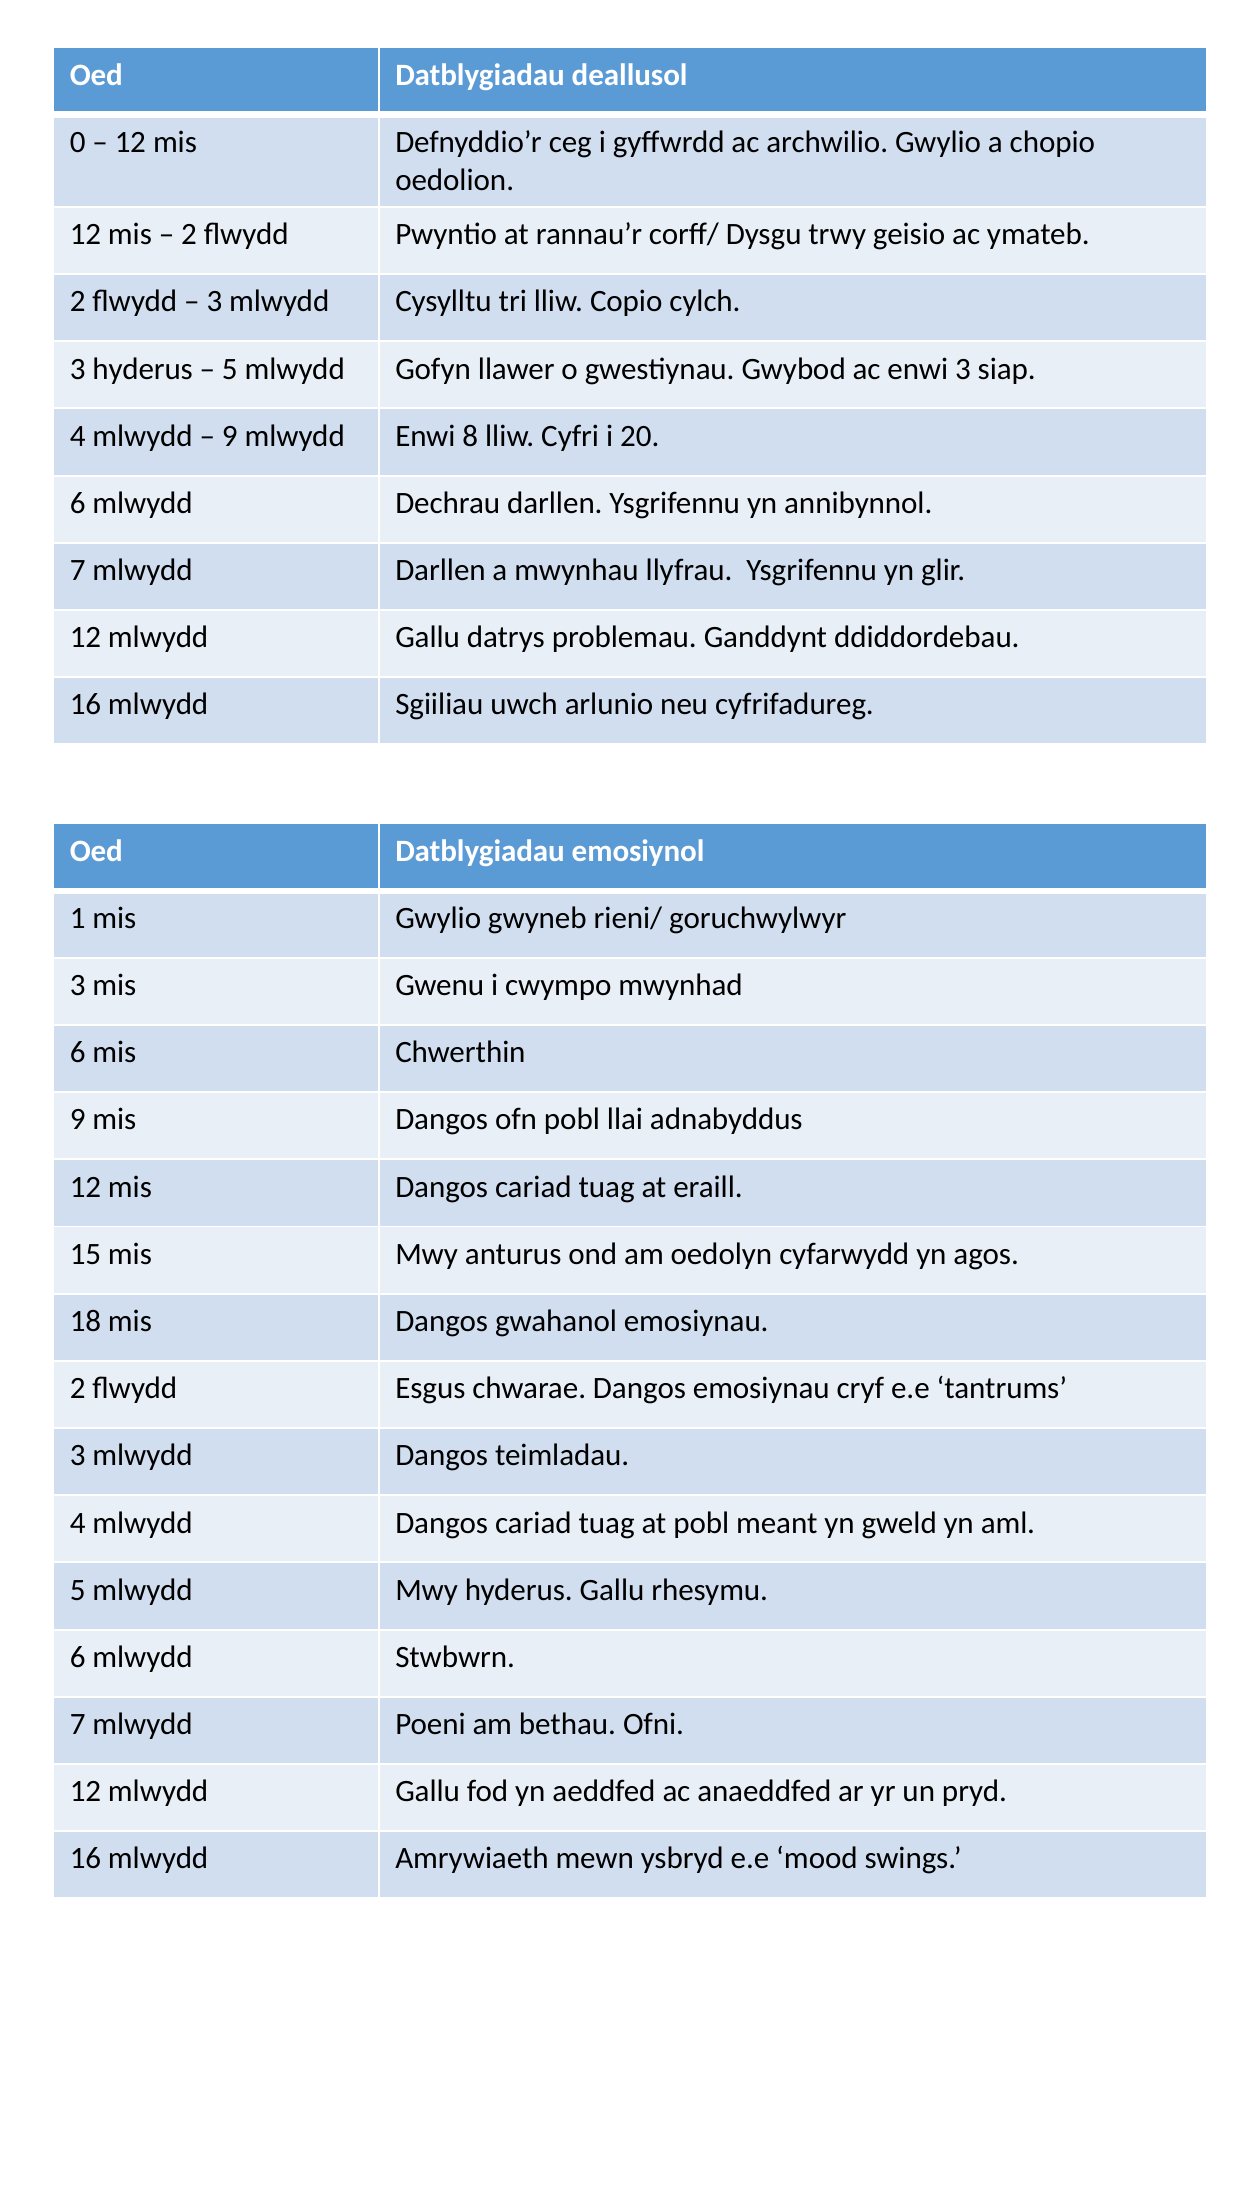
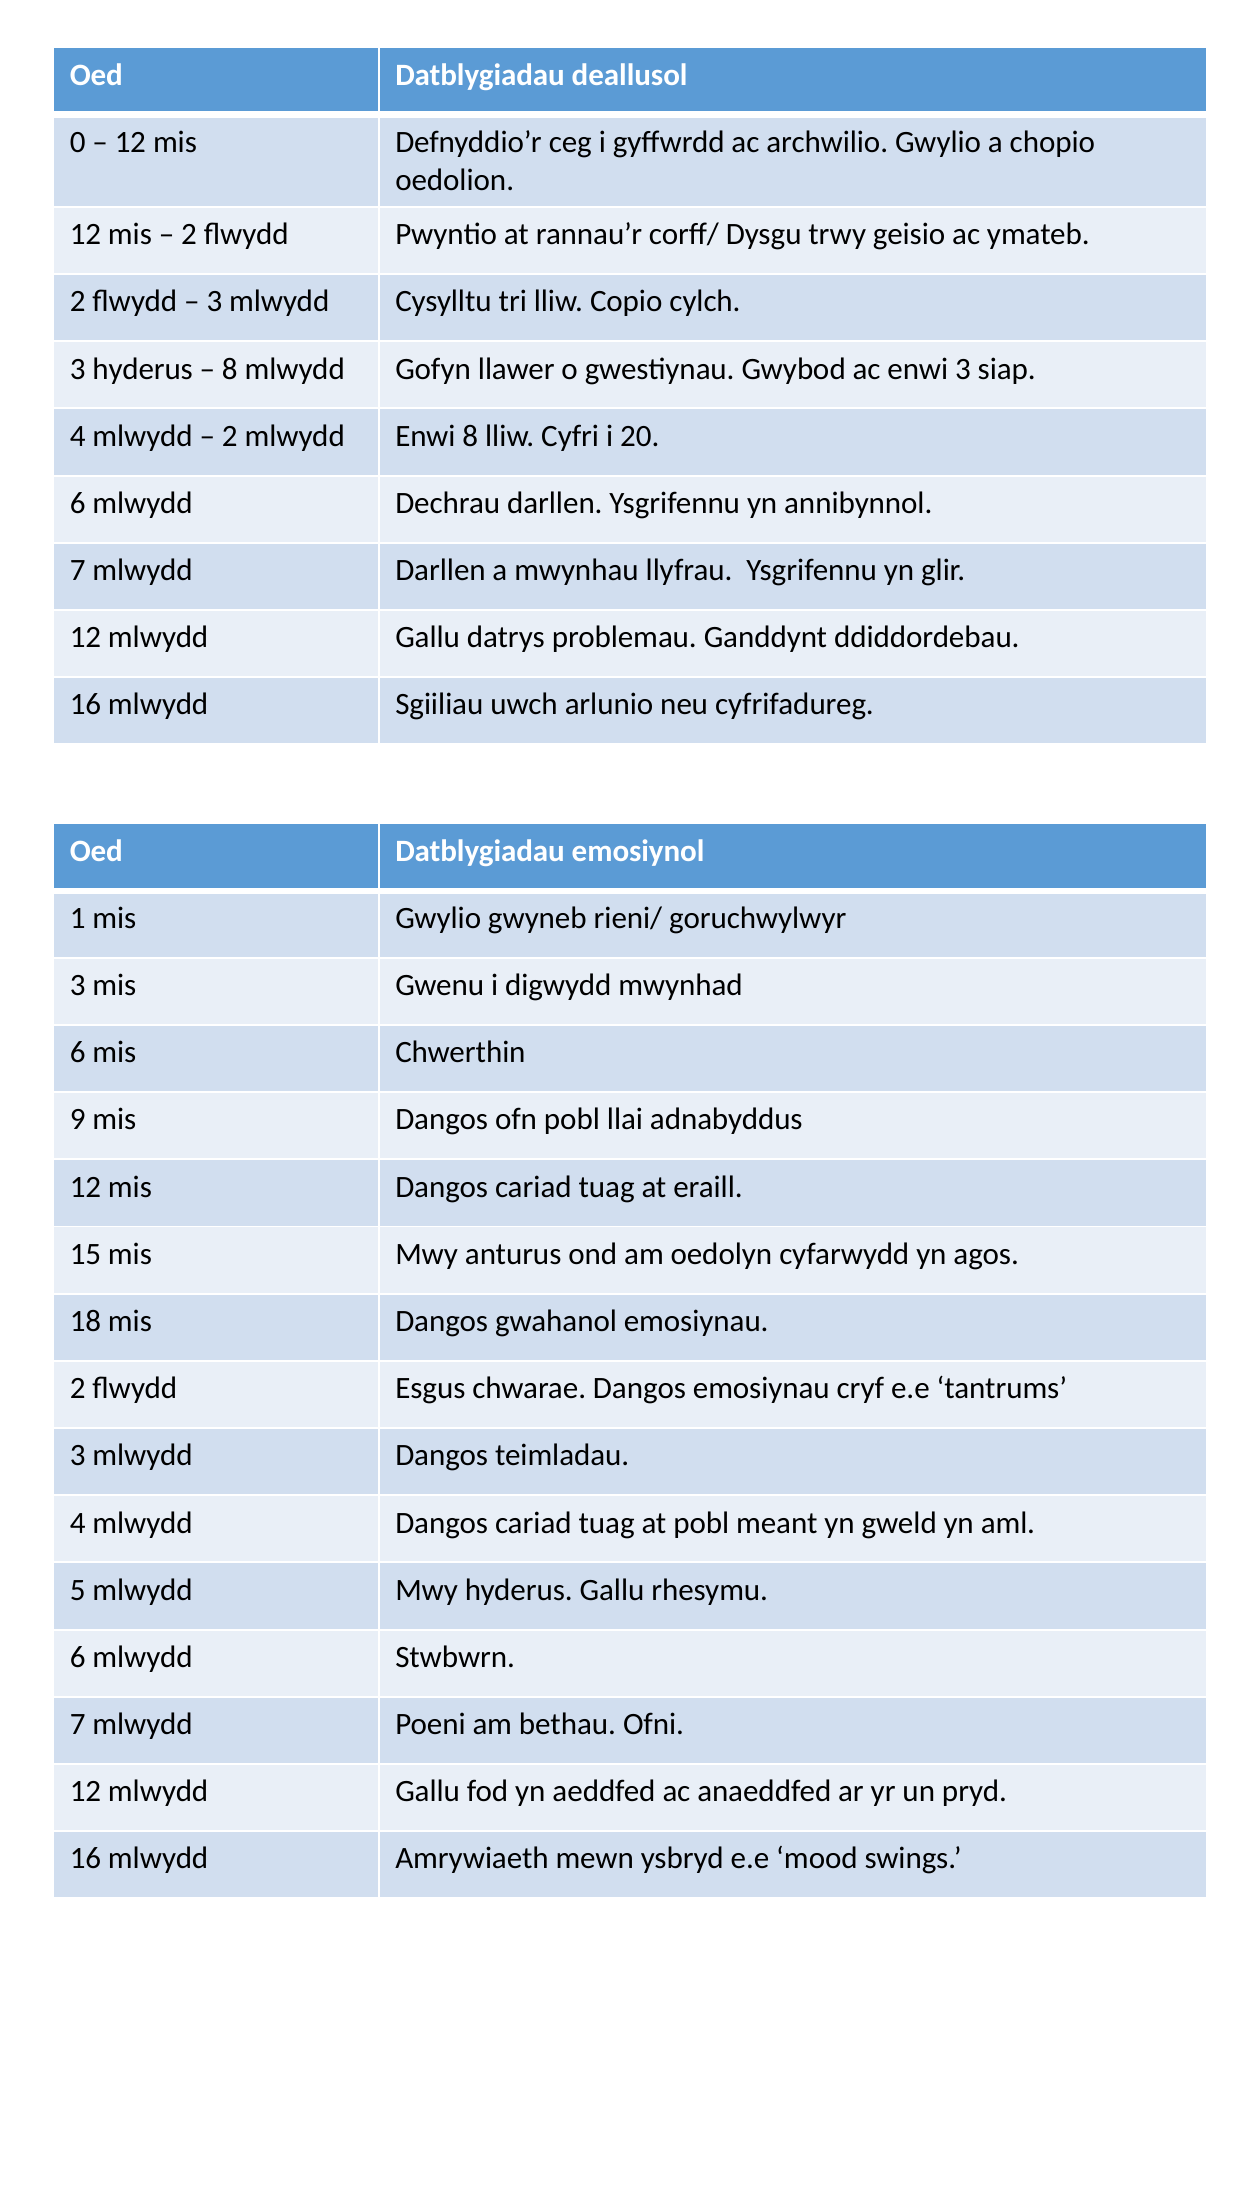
5: 5 -> 8 (230, 369)
9: 9 -> 2 (230, 436)
cwympo: cwympo -> digwydd (558, 986)
